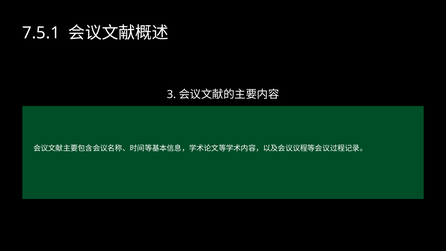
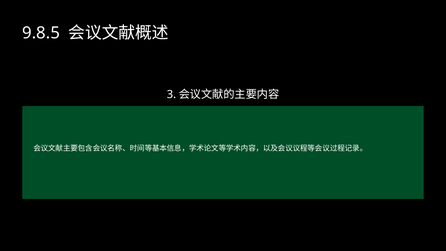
7.5.1: 7.5.1 -> 9.8.5 (41, 33)
